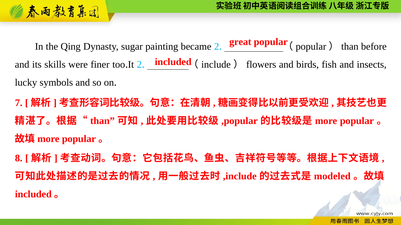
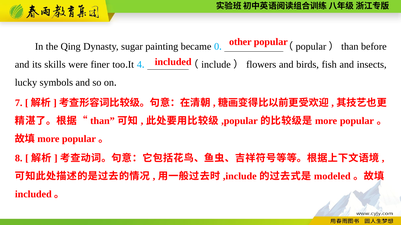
great: great -> other (240, 42)
became 2: 2 -> 0 (217, 47)
2: 2 -> 4 (139, 65)
